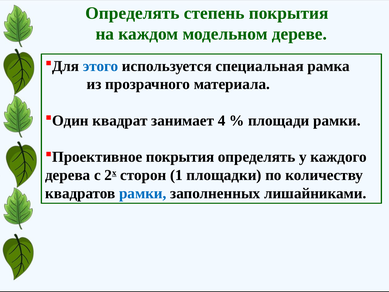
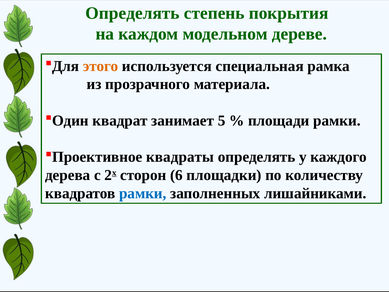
этого colour: blue -> orange (101, 66)
4: 4 -> 5 (222, 120)
покрытия: покрытия -> квадраты (180, 157)
1: 1 -> 6 (176, 175)
